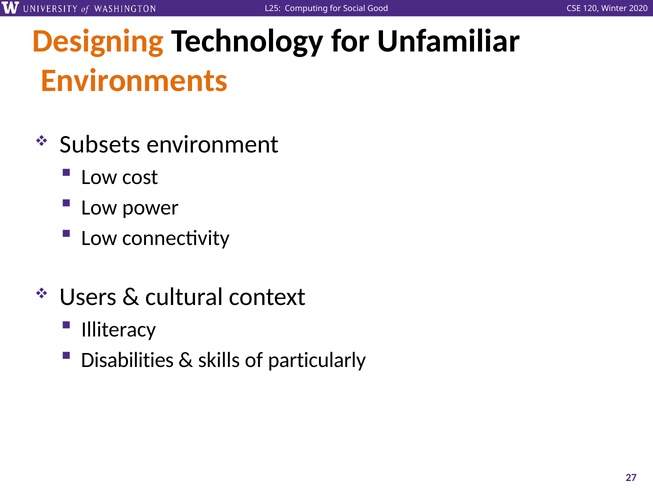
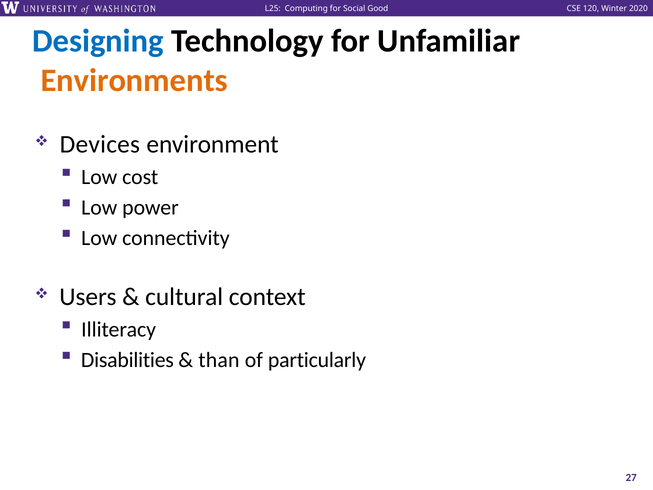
Designing colour: orange -> blue (98, 41)
Subsets: Subsets -> Devices (100, 144)
skills: skills -> than (219, 360)
